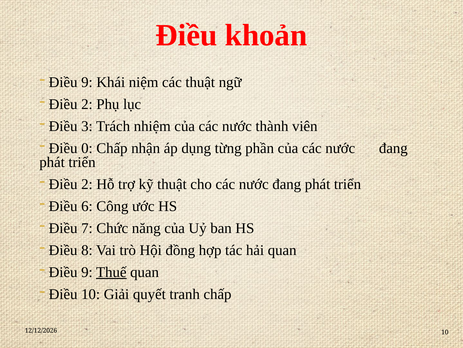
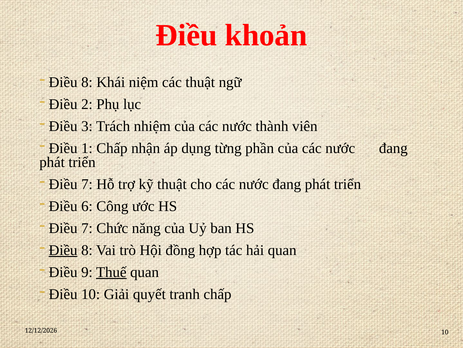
9: 9 -> 8 (87, 82)
0: 0 -> 1 (87, 148)
2: 2 -> 7 (87, 184)
Điều underline: none -> present (63, 250)
